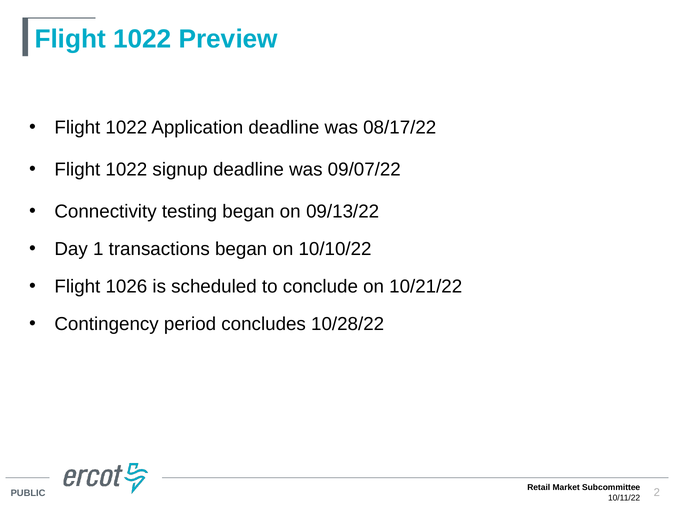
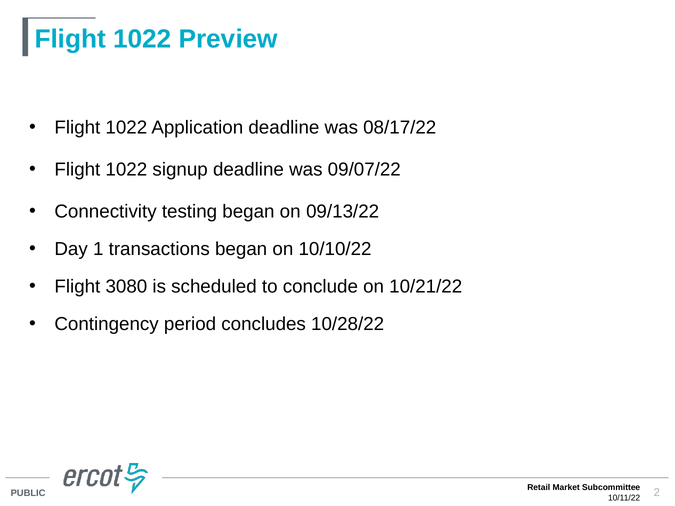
1026: 1026 -> 3080 (126, 287)
